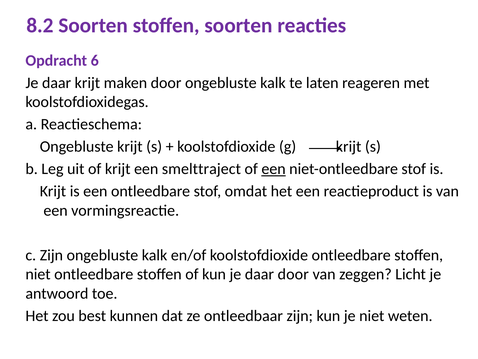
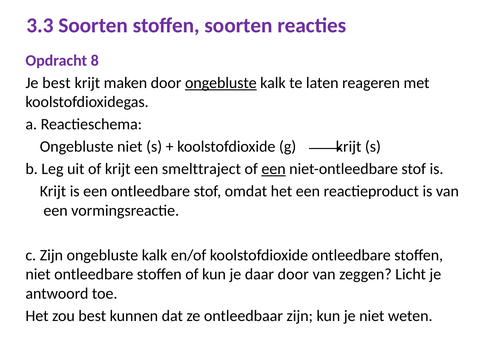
8.2: 8.2 -> 3.3 (40, 25)
6: 6 -> 8 (95, 60)
daar: daar -> best (56, 83)
ongebluste underline: none -> present (221, 83)
Ongebluste krijt: krijt -> niet (130, 146)
